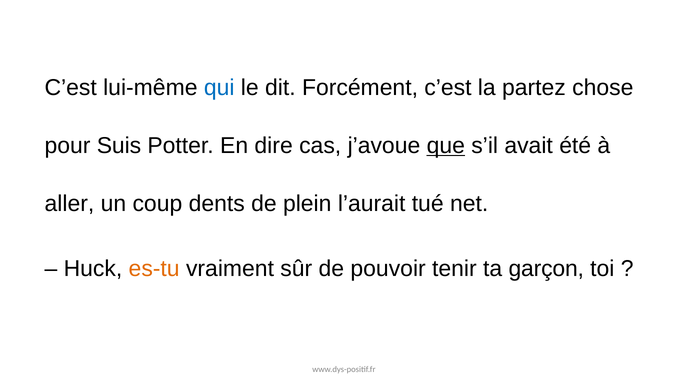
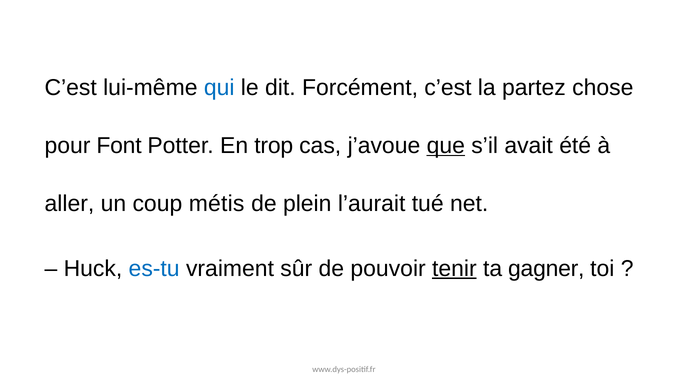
Suis: Suis -> Font (119, 146)
dire: dire -> trop (274, 146)
dents: dents -> métis (217, 203)
es-tu colour: orange -> blue (154, 268)
tenir underline: none -> present (454, 268)
garçon: garçon -> gagner (546, 268)
